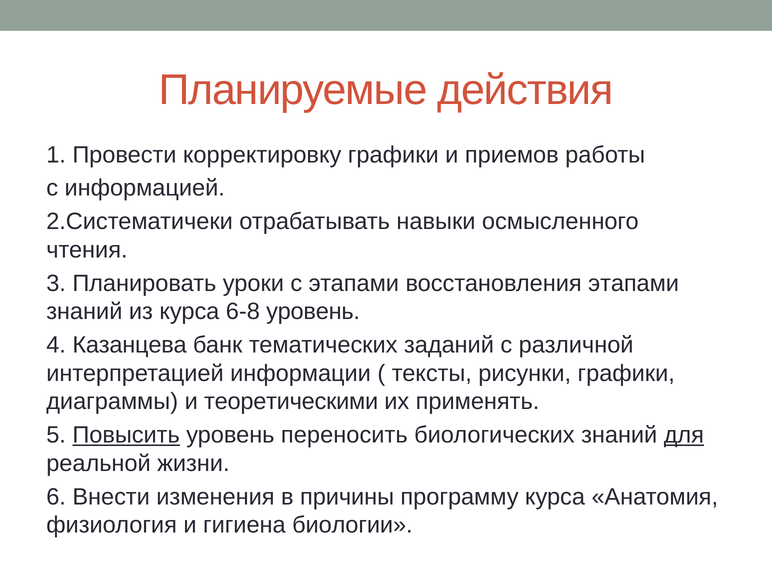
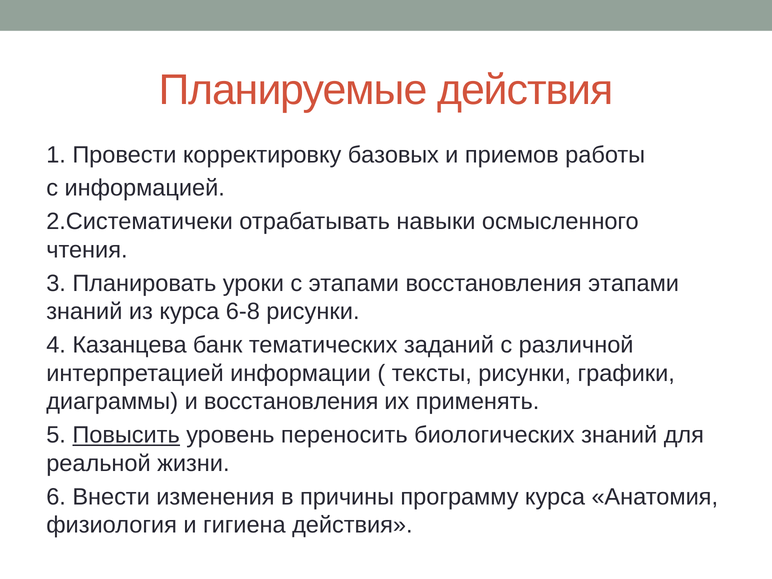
корректировку графики: графики -> базовых (393, 155)
6-8 уровень: уровень -> рисунки (313, 312)
и теоретическими: теоретическими -> восстановления (291, 402)
для underline: present -> none (684, 435)
гигиена биологии: биологии -> действия (352, 525)
